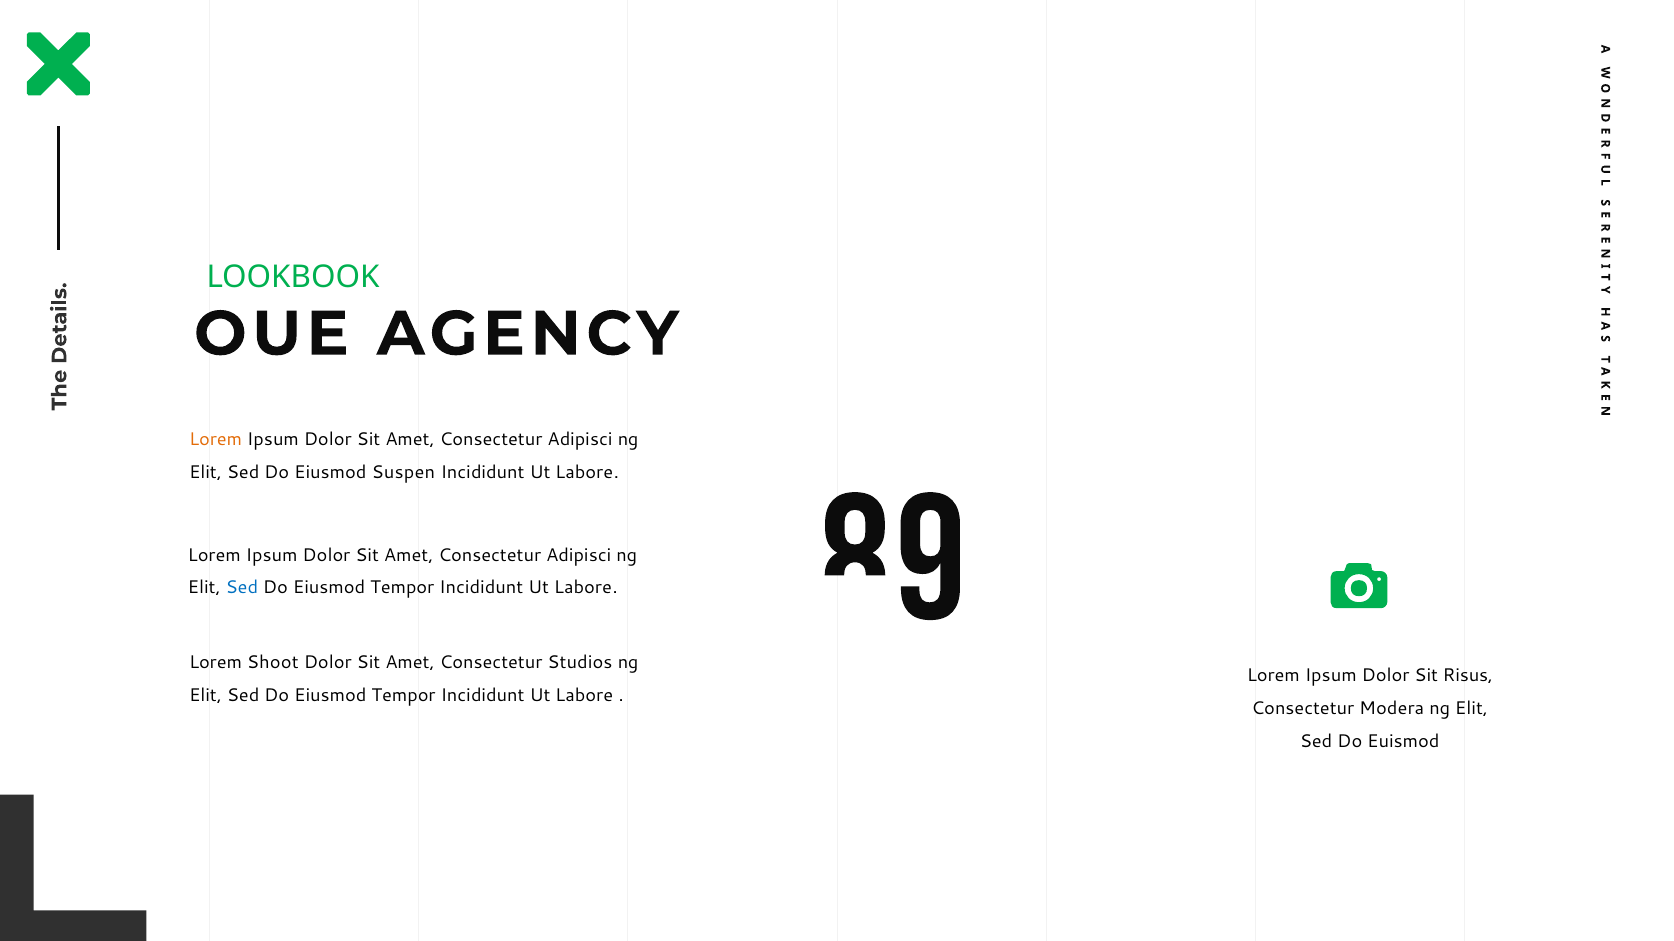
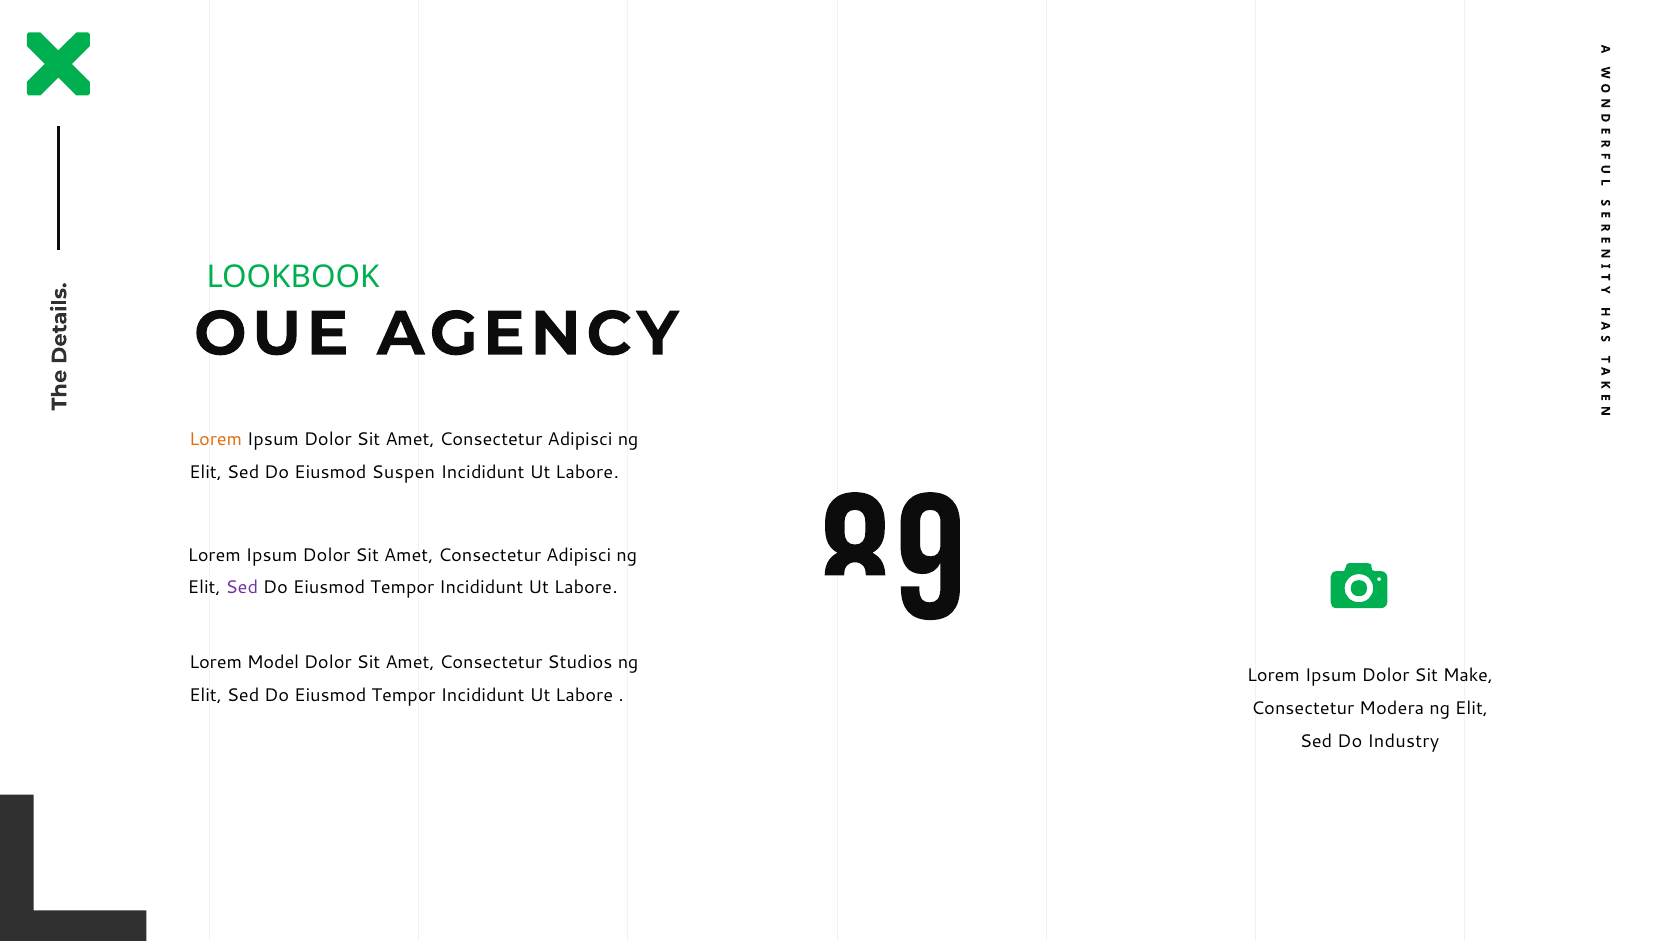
Sed colour: blue -> purple (242, 588)
Shoot: Shoot -> Model (273, 663)
Risus: Risus -> Make (1468, 676)
Euismod: Euismod -> Industry (1403, 742)
